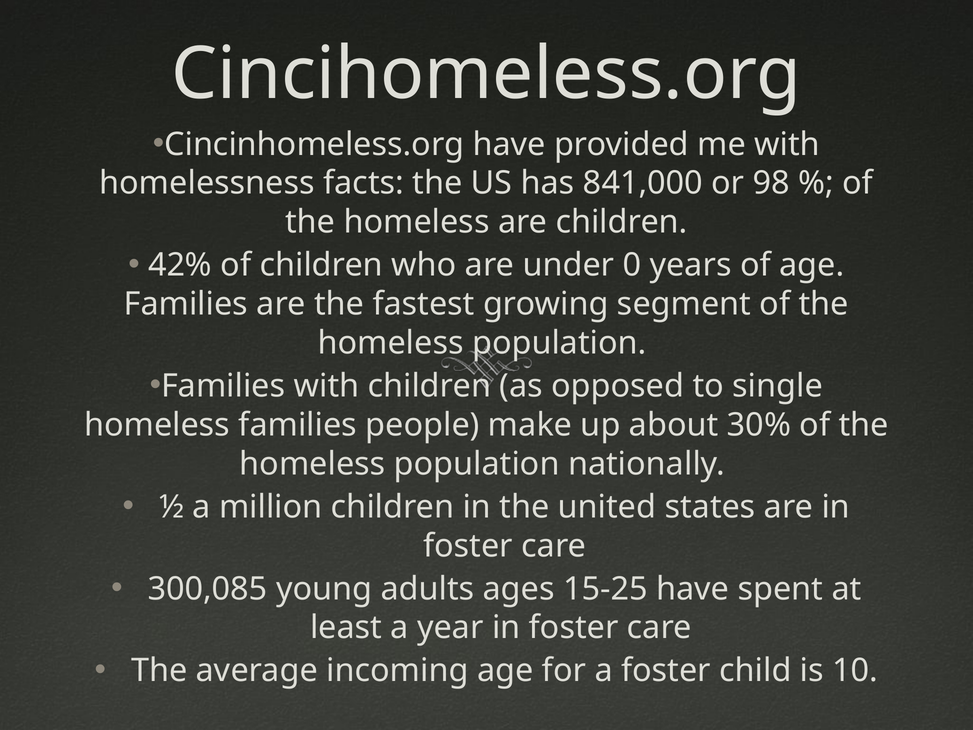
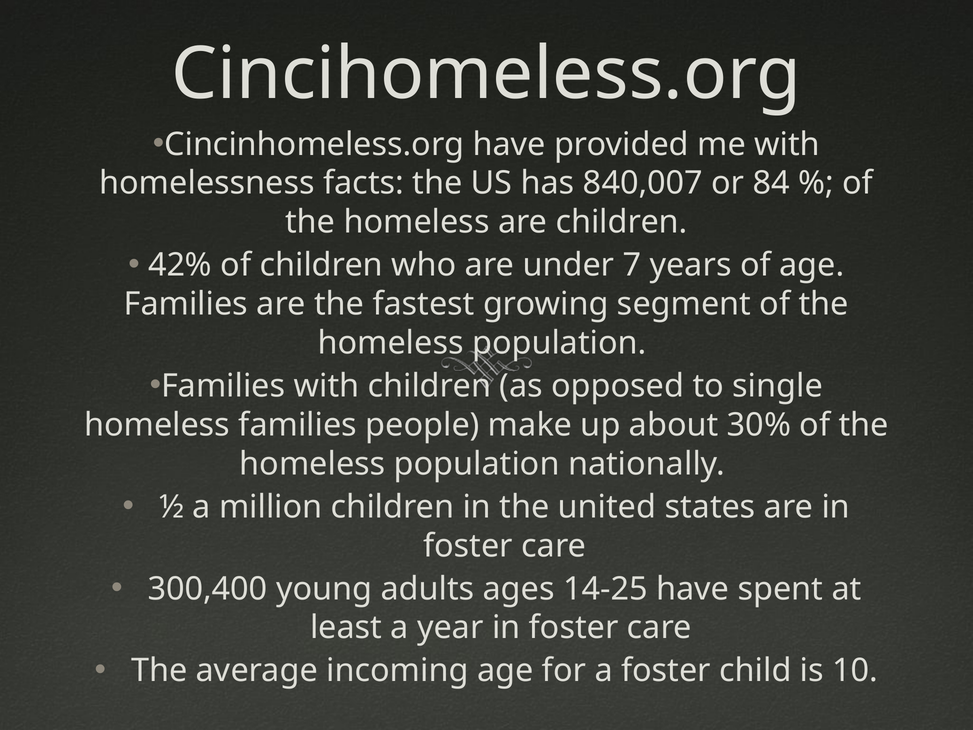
841,000: 841,000 -> 840,007 (643, 183)
98: 98 -> 84 (771, 183)
0: 0 -> 7 (632, 265)
300,085: 300,085 -> 300,400 (208, 589)
15-25: 15-25 -> 14-25 (605, 589)
